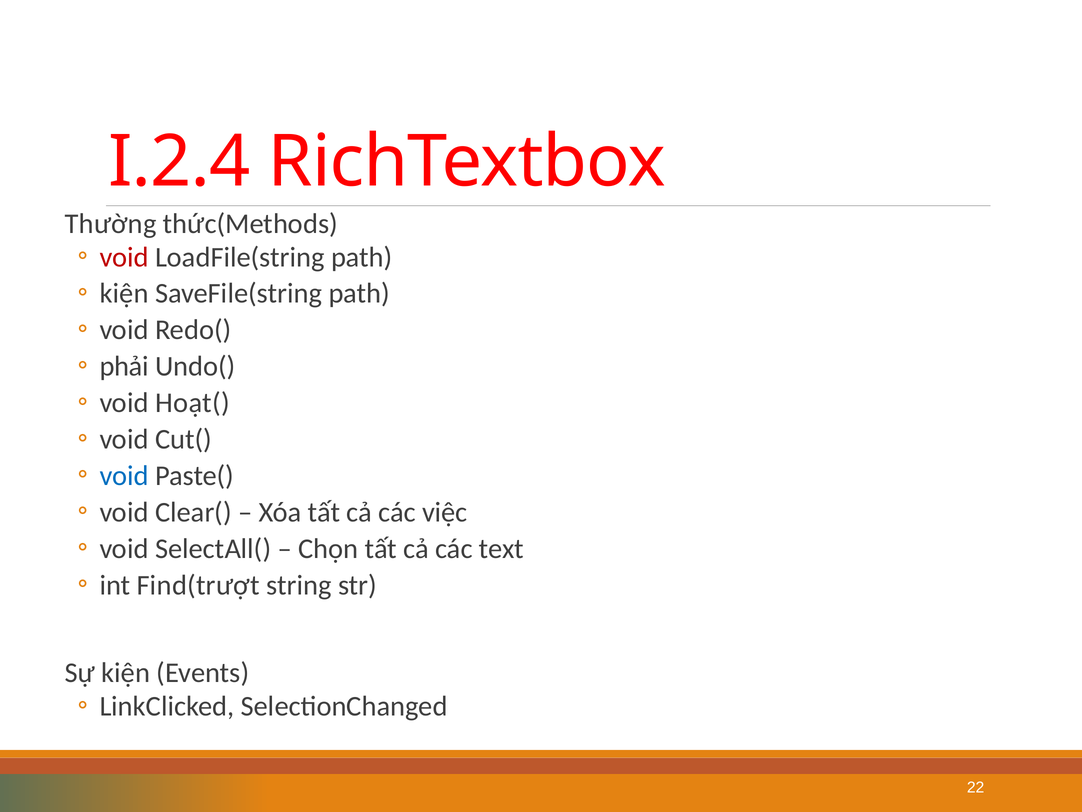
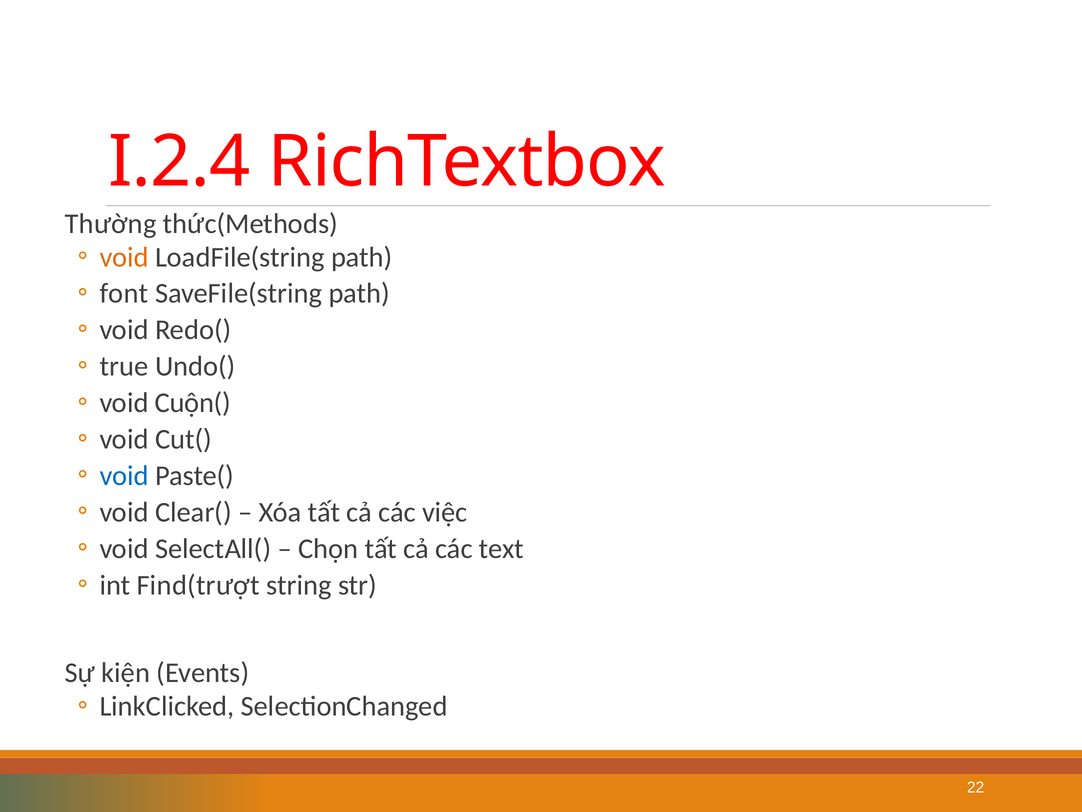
void colour: red -> orange (124, 257)
kiện: kiện -> font (124, 293)
phải: phải -> true (124, 366)
Hoạt(: Hoạt( -> Cuộn( (193, 403)
